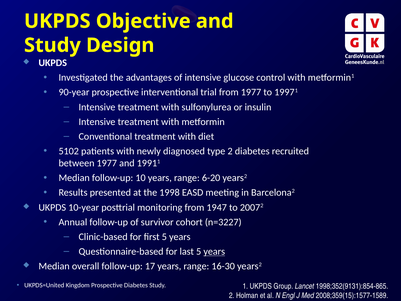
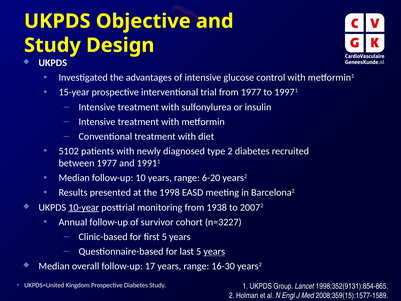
90-year: 90-year -> 15-year (74, 92)
10-year underline: none -> present (84, 207)
1947: 1947 -> 1938 (217, 207)
